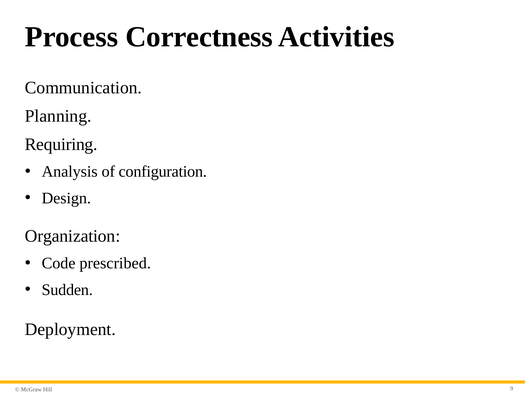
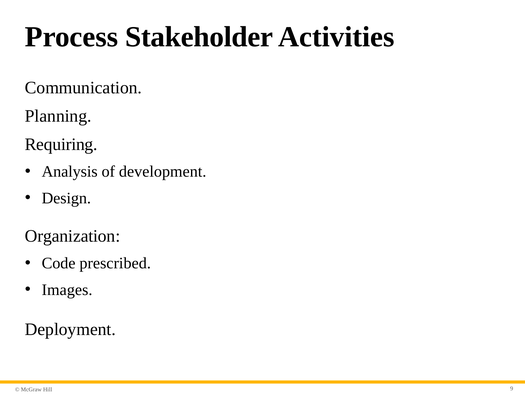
Correctness: Correctness -> Stakeholder (199, 37)
configuration: configuration -> development (163, 172)
Sudden: Sudden -> Images (67, 290)
